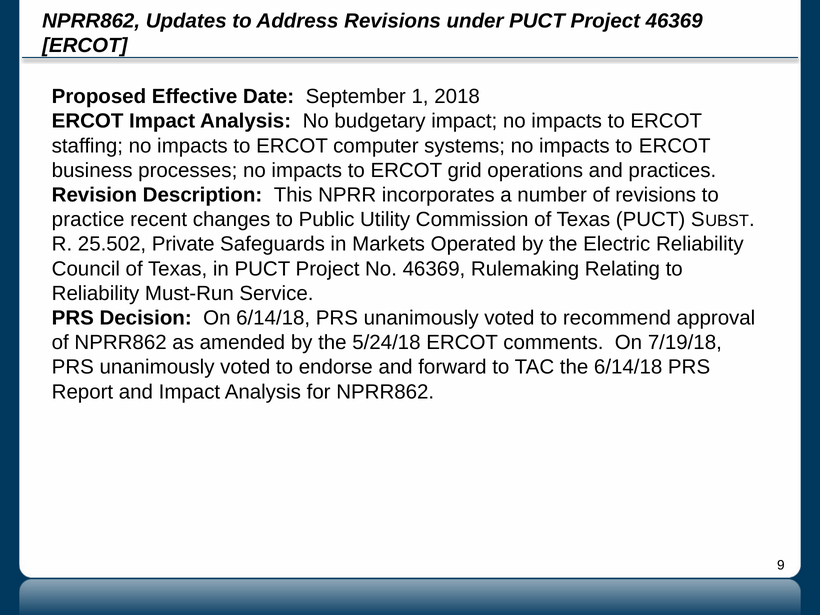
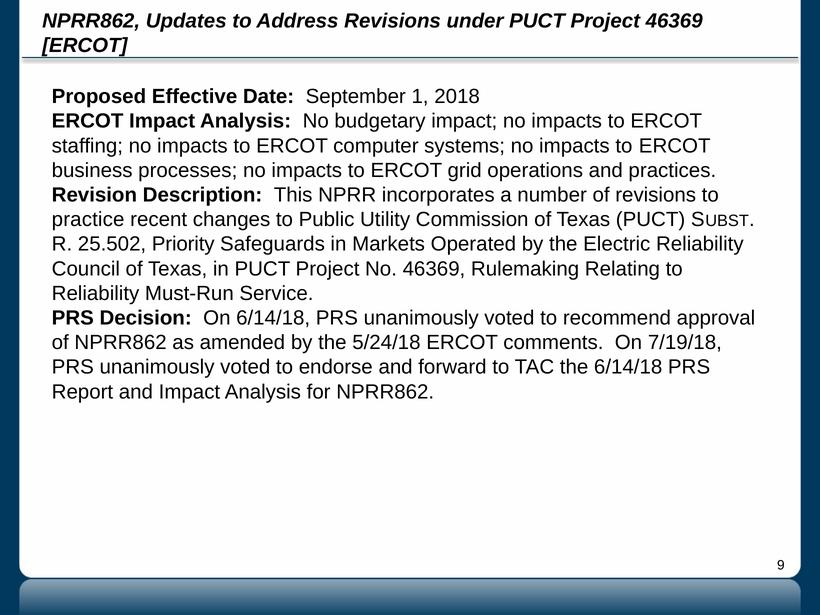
Private: Private -> Priority (183, 244)
